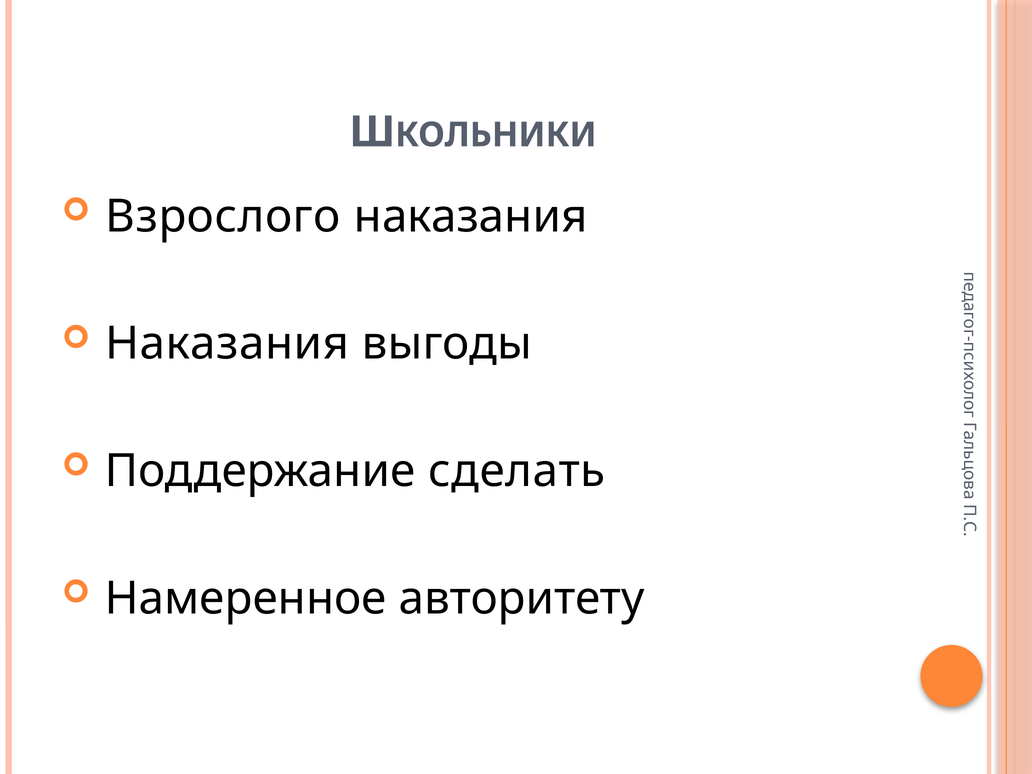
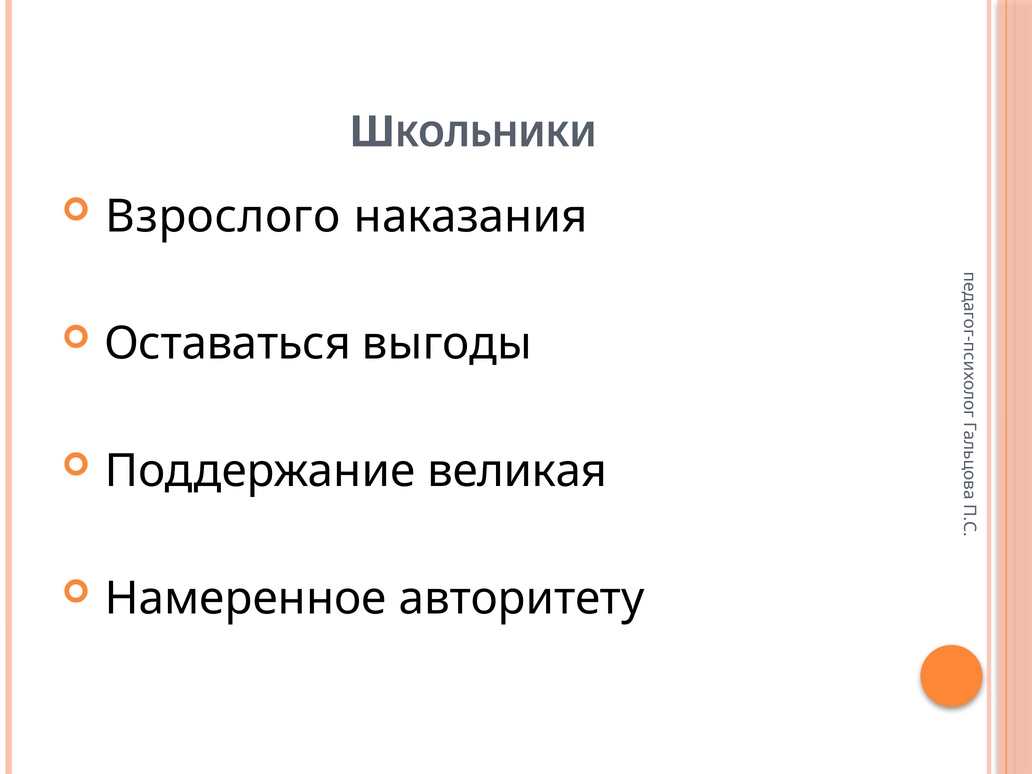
Наказания: Наказания -> Оставаться (228, 344)
сделать: сделать -> великая (517, 471)
